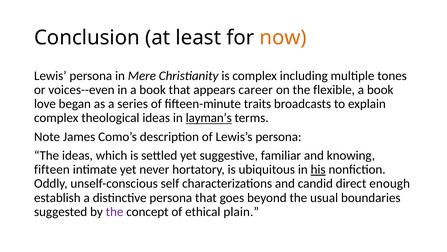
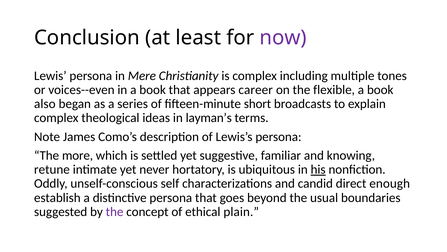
now colour: orange -> purple (283, 38)
love: love -> also (45, 104)
traits: traits -> short (258, 104)
layman’s underline: present -> none (209, 118)
The ideas: ideas -> more (78, 155)
fifteen: fifteen -> retune (52, 169)
